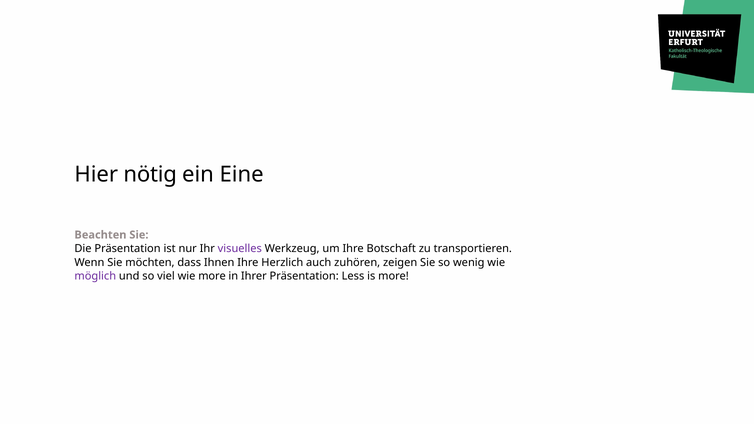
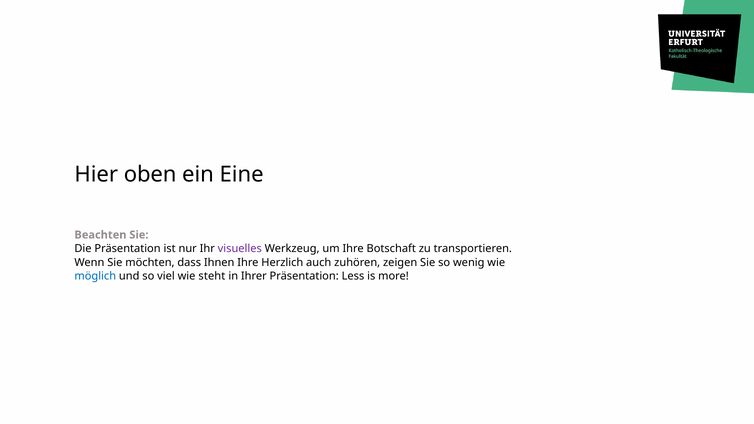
nötig: nötig -> oben (150, 174)
möglich colour: purple -> blue (95, 276)
wie more: more -> steht (212, 276)
